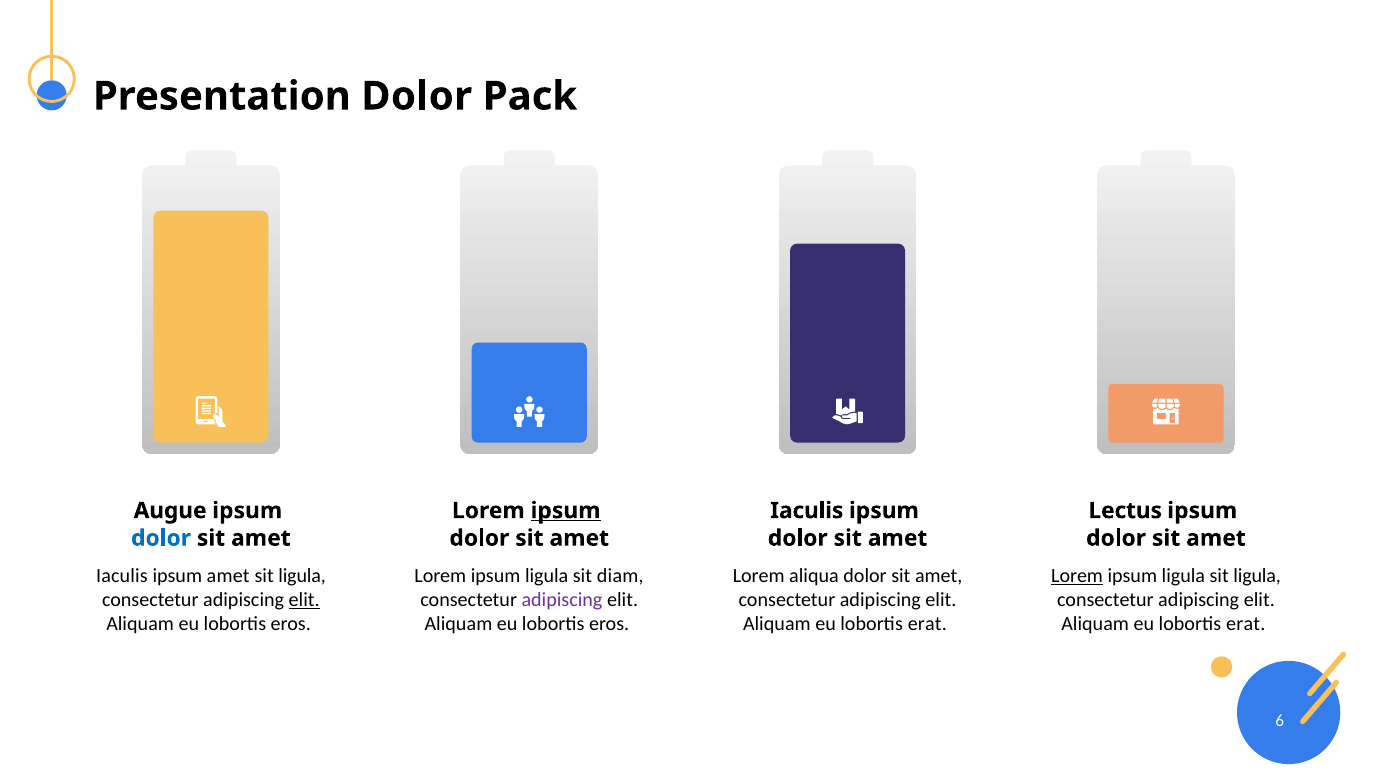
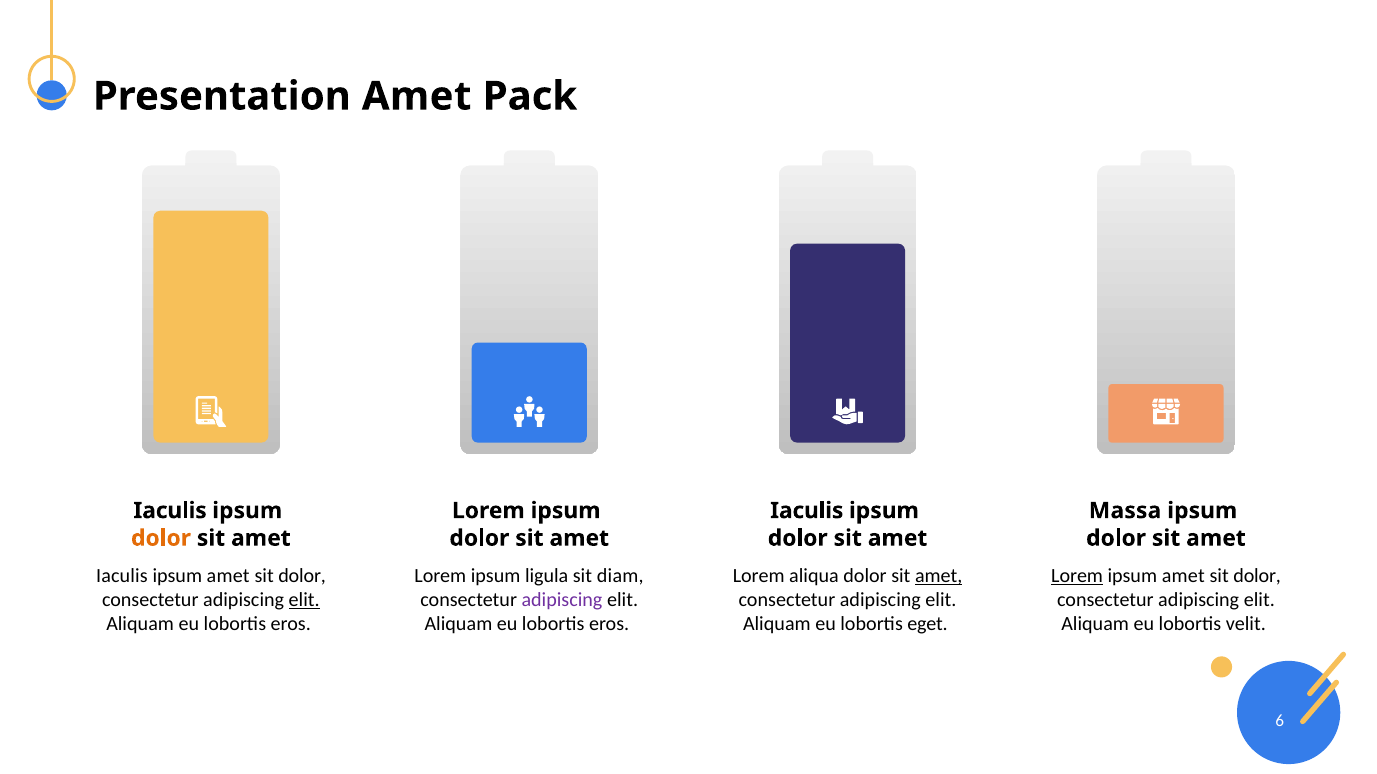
Presentation Dolor: Dolor -> Amet (417, 96)
Augue: Augue -> Iaculis (170, 511)
ipsum underline: present -> none (566, 511)
Lectus: Lectus -> Massa (1125, 511)
dolor colour: blue -> orange (161, 539)
ligula: ligula -> dolor (302, 576)
amet underline: none -> present (939, 576)
ligula: ligula -> amet (1183, 576)
ligula: ligula -> dolor (1257, 576)
erat: erat -> eget (928, 624)
erat: erat -> velit (1246, 624)
